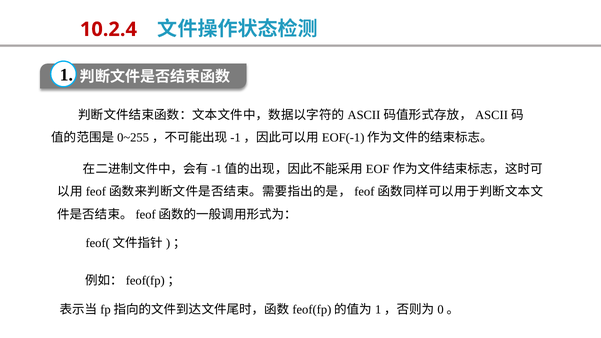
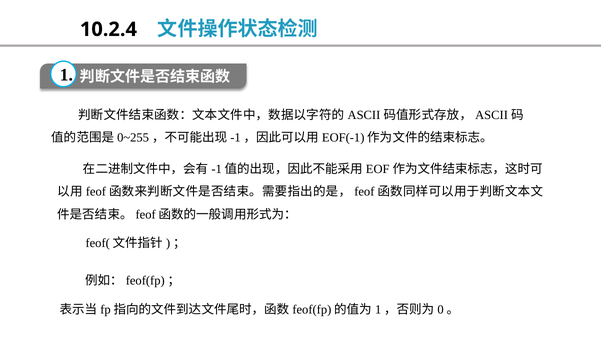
10.2.4 colour: red -> black (108, 29)
